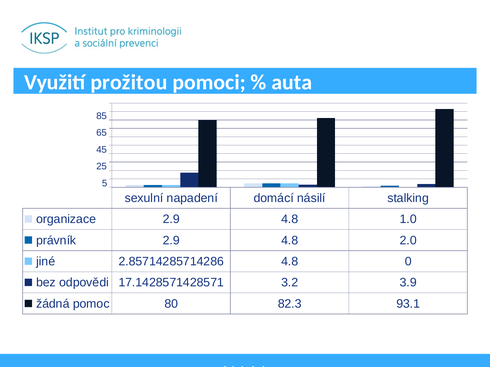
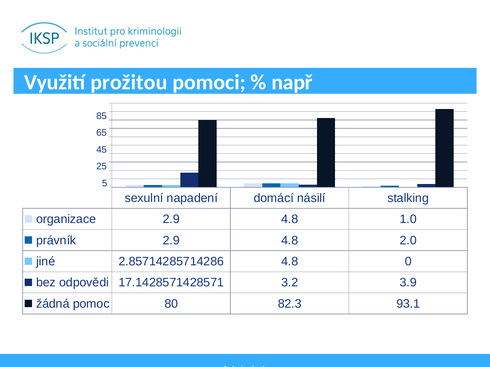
auta: auta -> např (292, 82)
